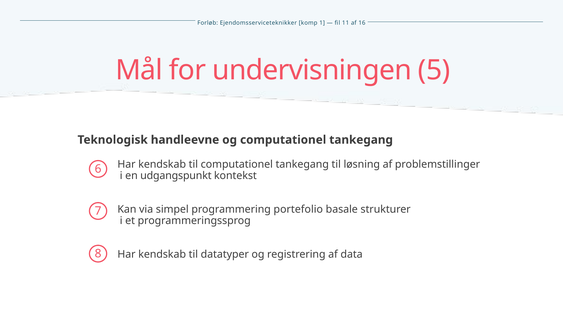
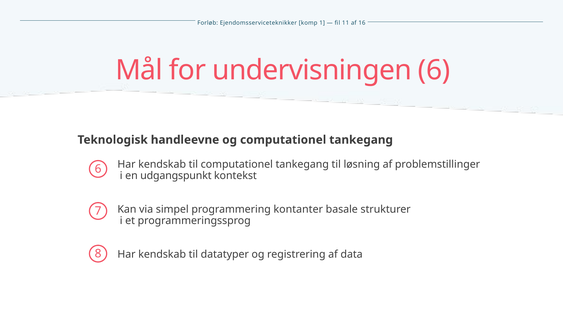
undervisningen 5: 5 -> 6 (434, 70)
portefolio: portefolio -> kontanter (298, 209)
